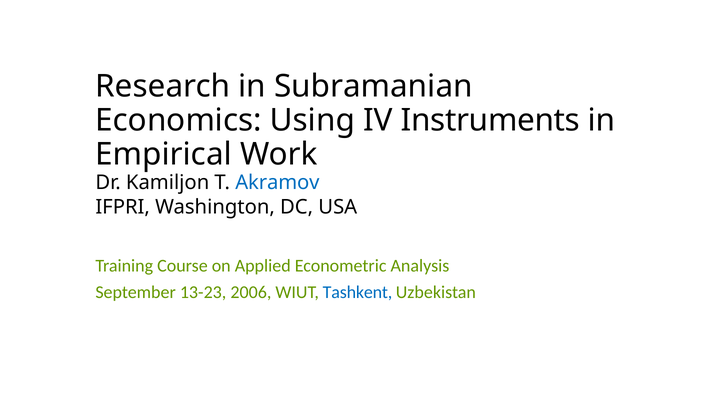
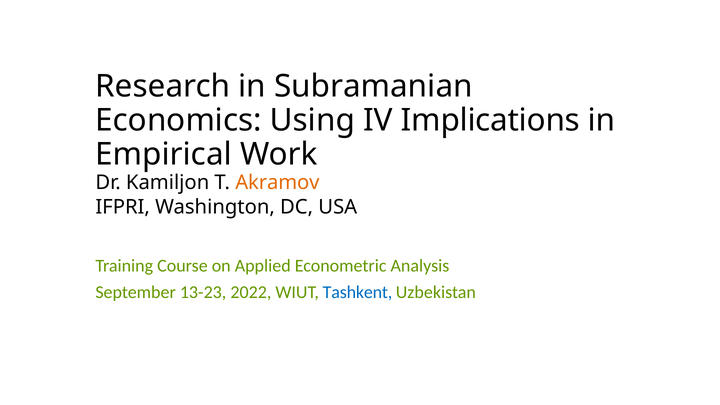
Instruments: Instruments -> Implications (490, 120)
Akramov colour: blue -> orange (277, 182)
2006: 2006 -> 2022 (251, 293)
